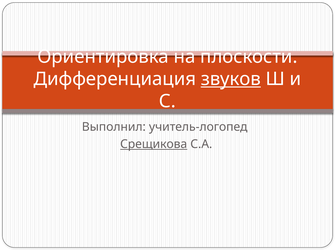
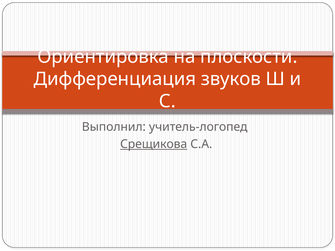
звуков underline: present -> none (231, 79)
